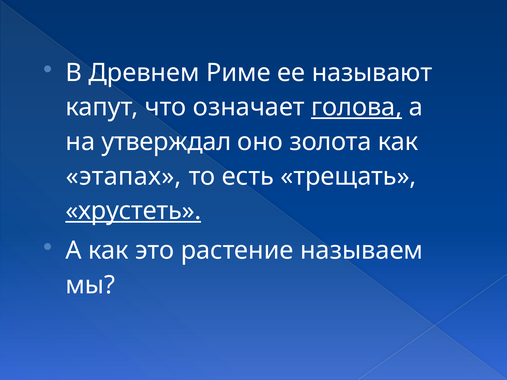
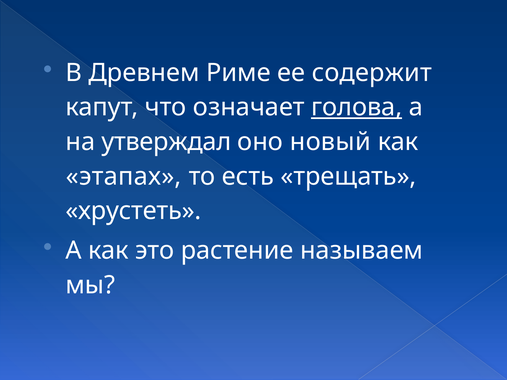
называют: называют -> содержит (372, 73)
золота: золота -> новый (330, 142)
хрустеть underline: present -> none (133, 211)
